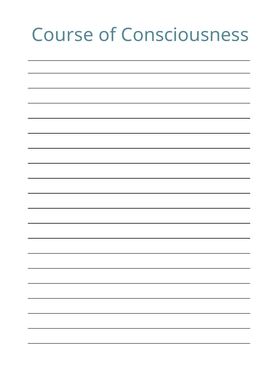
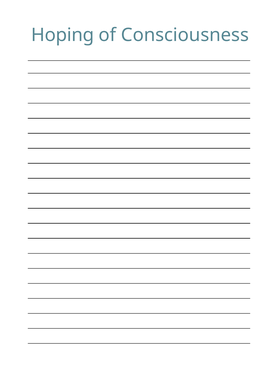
Course: Course -> Hoping (63, 35)
